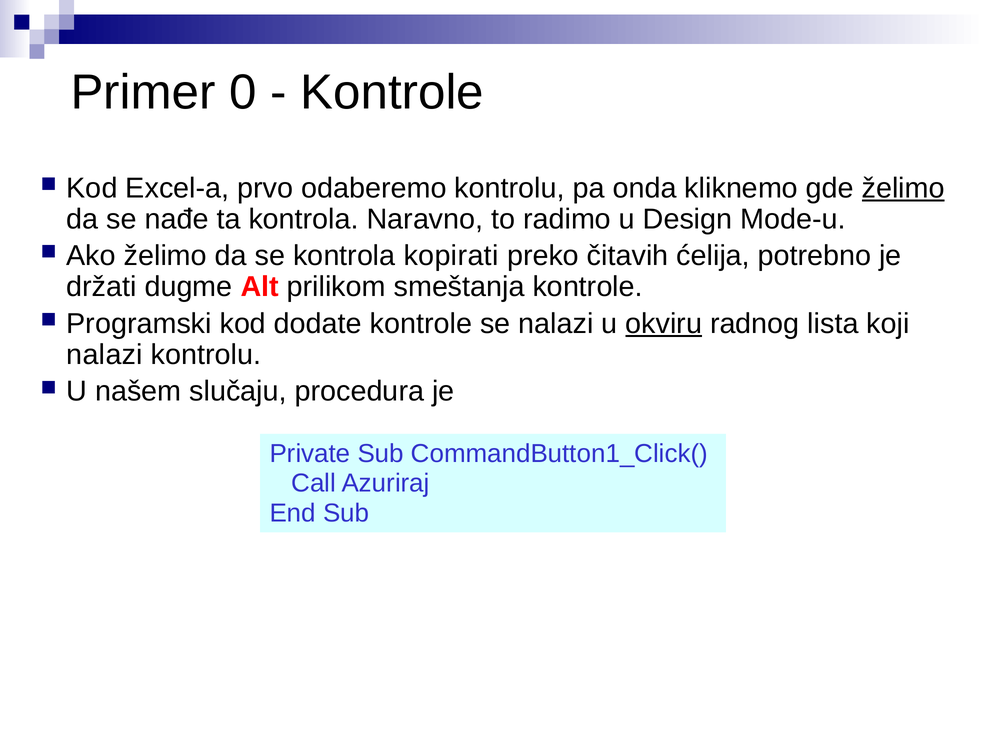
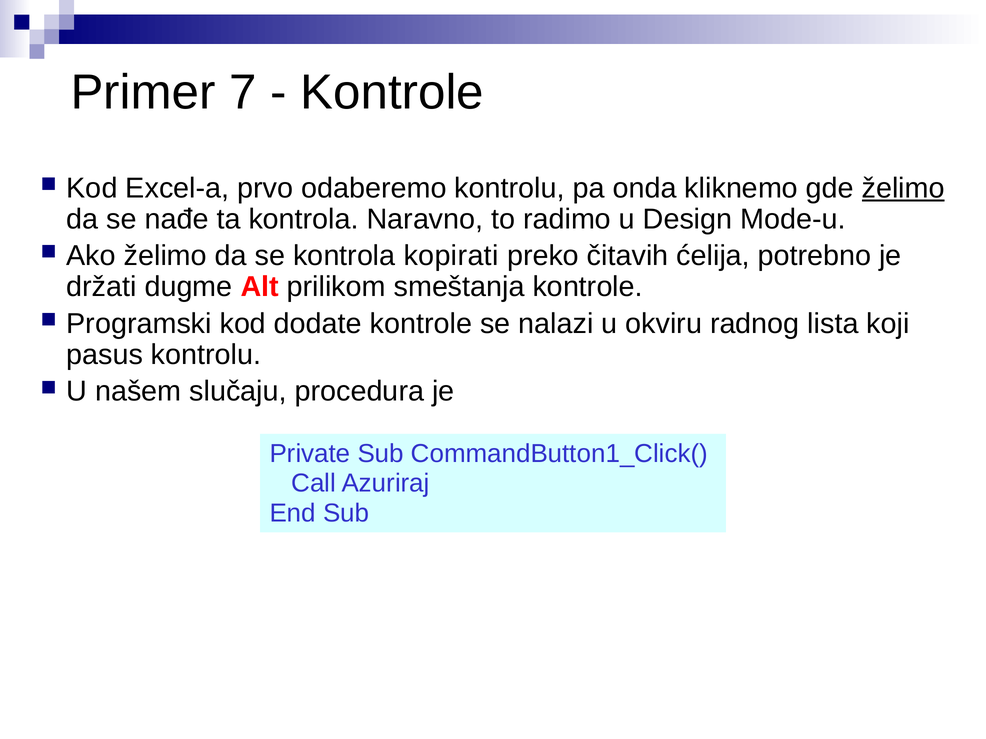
0: 0 -> 7 (243, 93)
okviru underline: present -> none (664, 324)
nalazi: nalazi -> pasus (105, 355)
